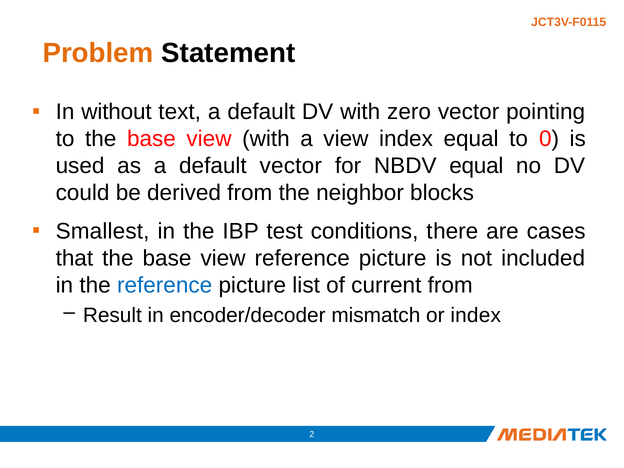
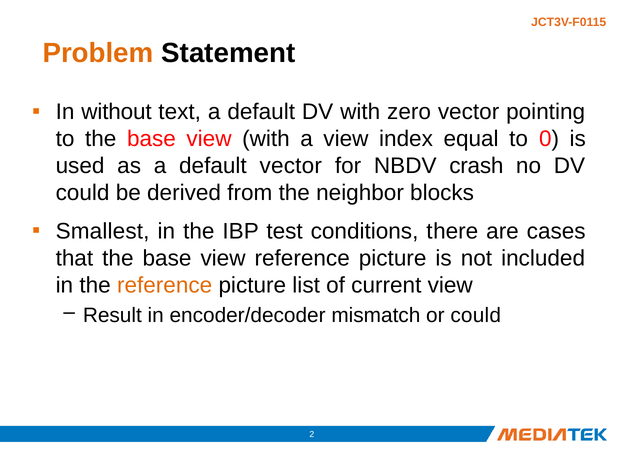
NBDV equal: equal -> crash (476, 166)
reference colour: blue -> orange (165, 285)
current from: from -> view (450, 285)
or index: index -> could (476, 315)
